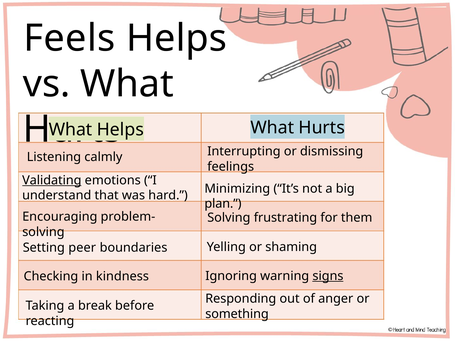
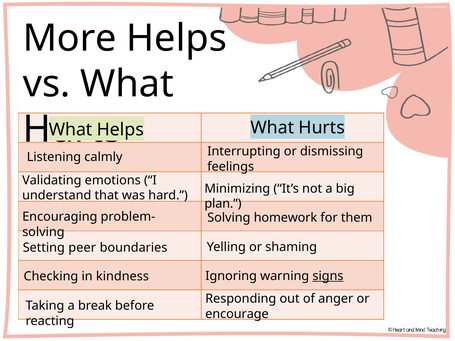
Feels: Feels -> More (70, 38)
Validating underline: present -> none (52, 180)
frustrating: frustrating -> homework (285, 218)
something: something -> encourage (237, 314)
